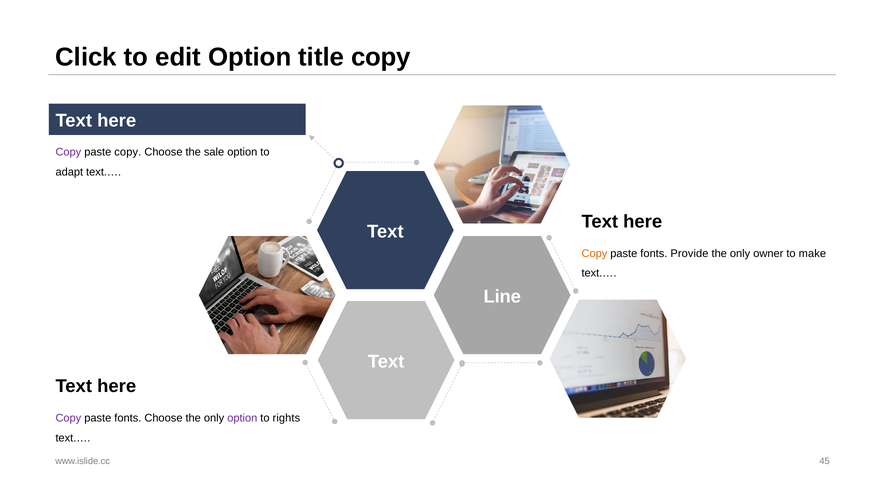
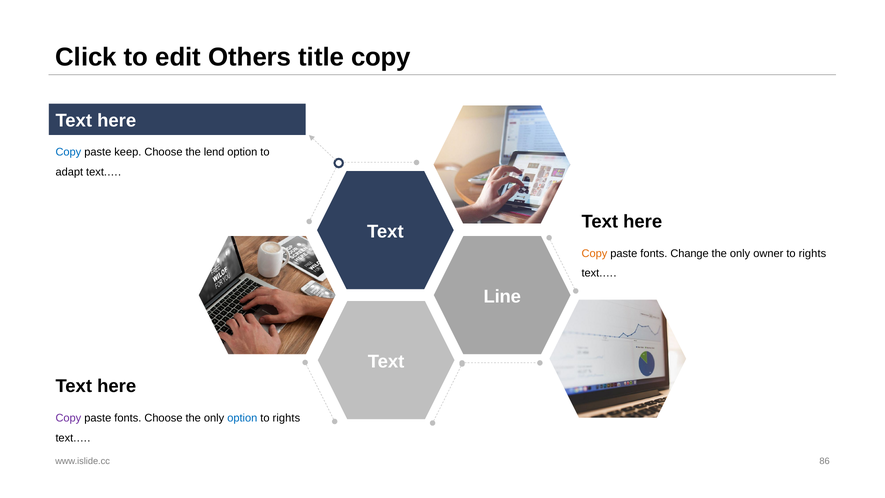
edit Option: Option -> Others (250, 57)
Copy colour: purple -> blue (68, 152)
paste copy: copy -> keep (128, 152)
sale: sale -> lend (214, 152)
Provide: Provide -> Change (690, 253)
make: make -> rights (812, 253)
option colour: purple -> blue (242, 418)
45: 45 -> 86 (825, 461)
